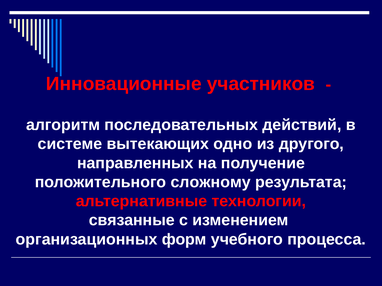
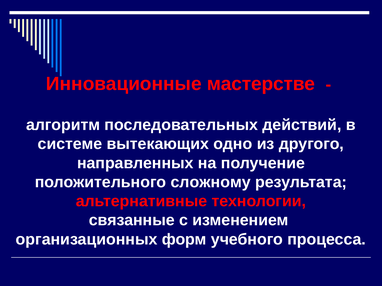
участников: участников -> мастерстве (261, 84)
